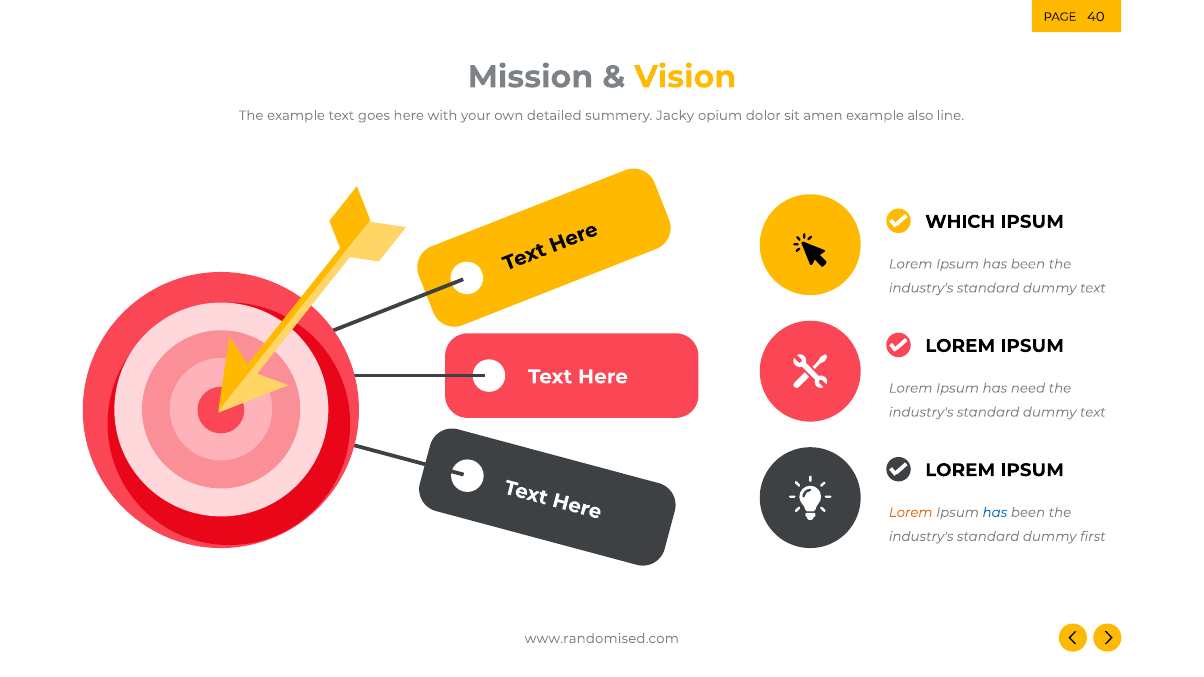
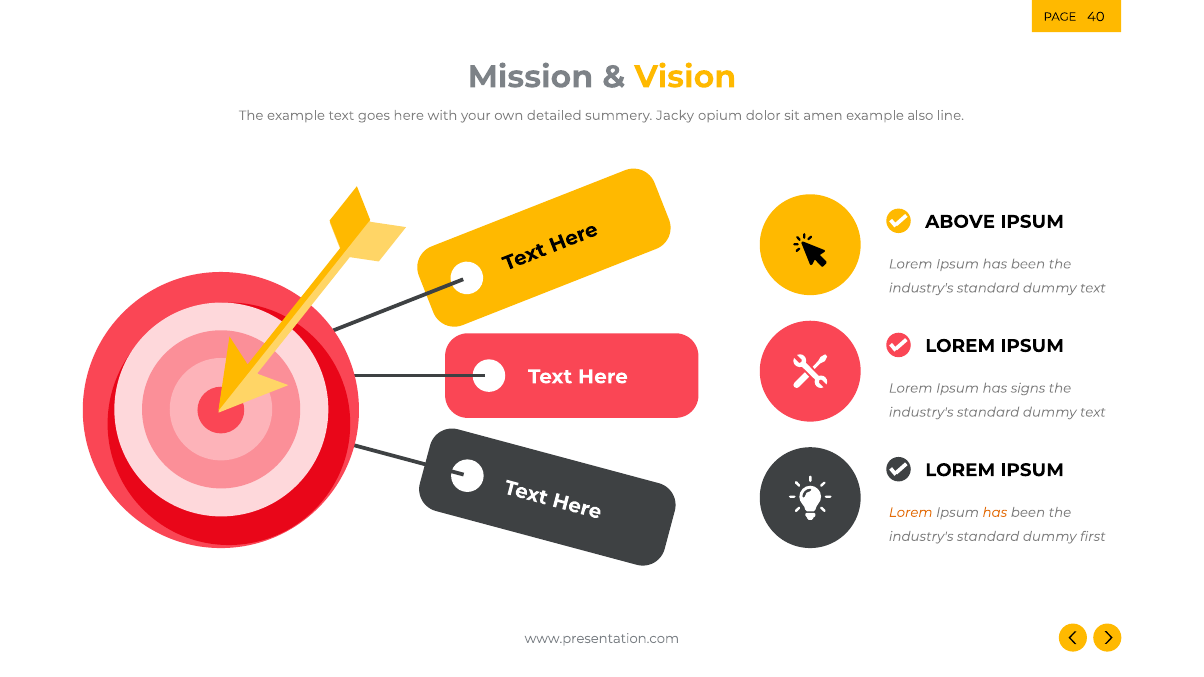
WHICH: WHICH -> ABOVE (960, 222)
need: need -> signs (1028, 388)
has colour: blue -> orange (995, 513)
www.randomised.com: www.randomised.com -> www.presentation.com (602, 639)
